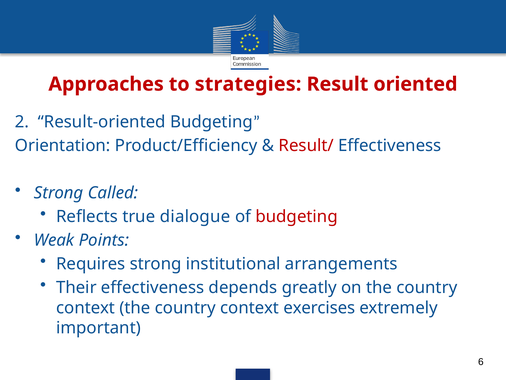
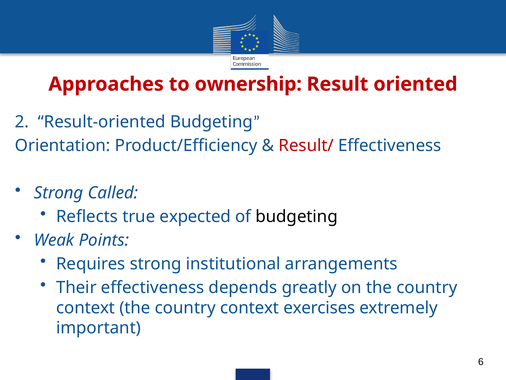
strategies: strategies -> ownership (248, 84)
dialogue: dialogue -> expected (195, 216)
budgeting colour: red -> black (297, 216)
